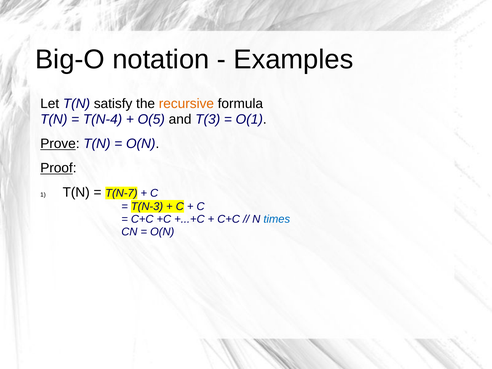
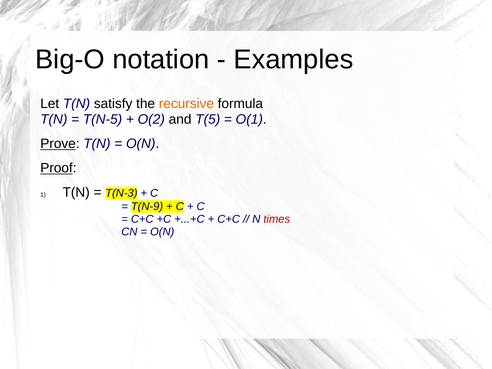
T(N-4: T(N-4 -> T(N-5 (103, 119)
O(5: O(5 -> O(2 (151, 119)
T(3: T(3 -> T(5 (208, 119)
T(N-7: T(N-7 -> T(N-3 (121, 193)
T(N-3: T(N-3 -> T(N-9 (147, 206)
times colour: blue -> red (277, 219)
